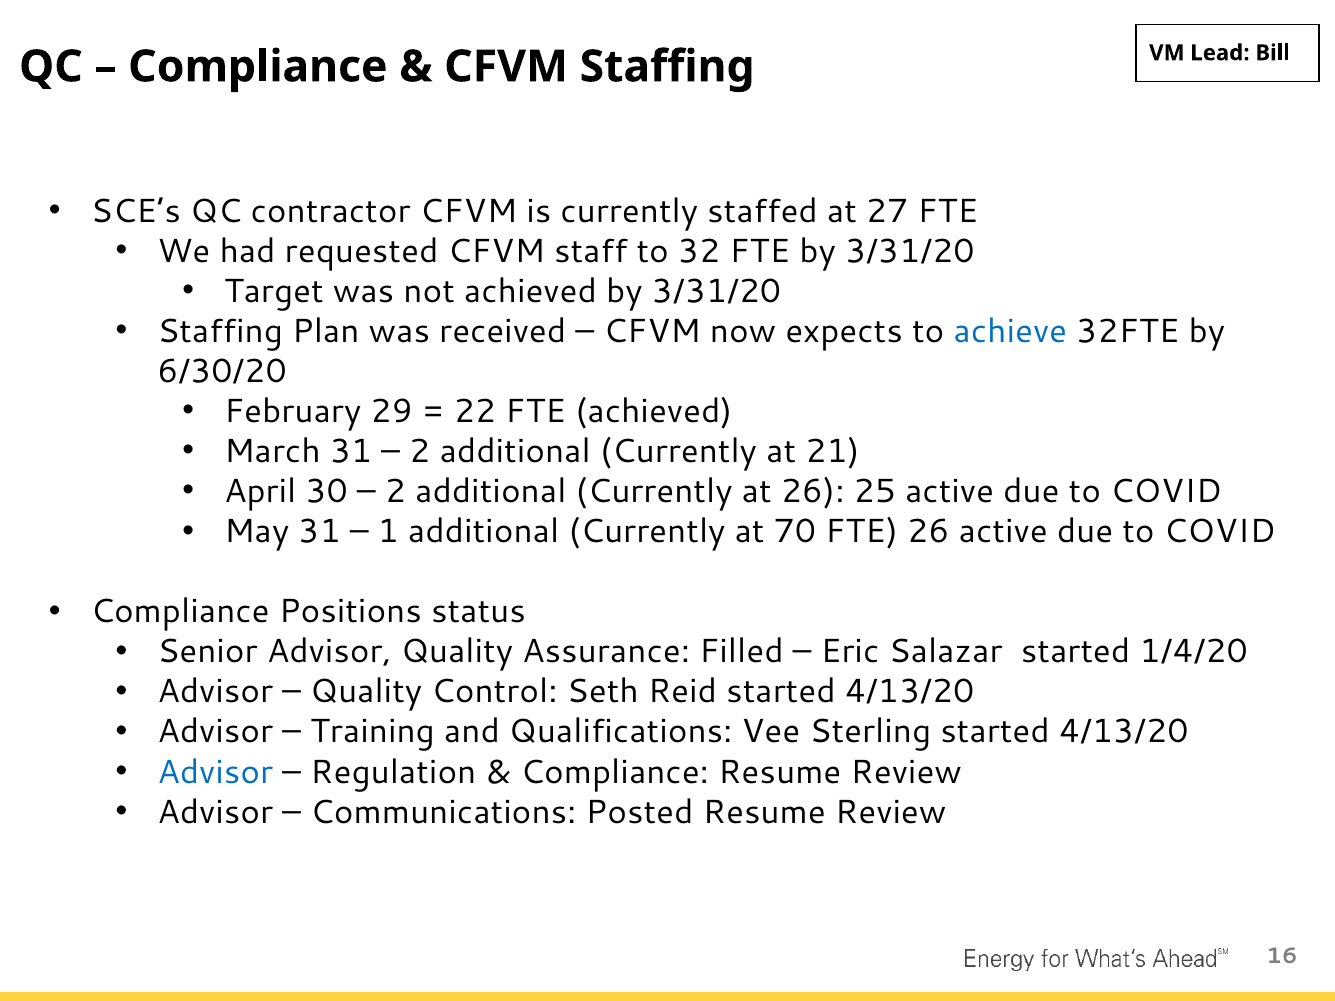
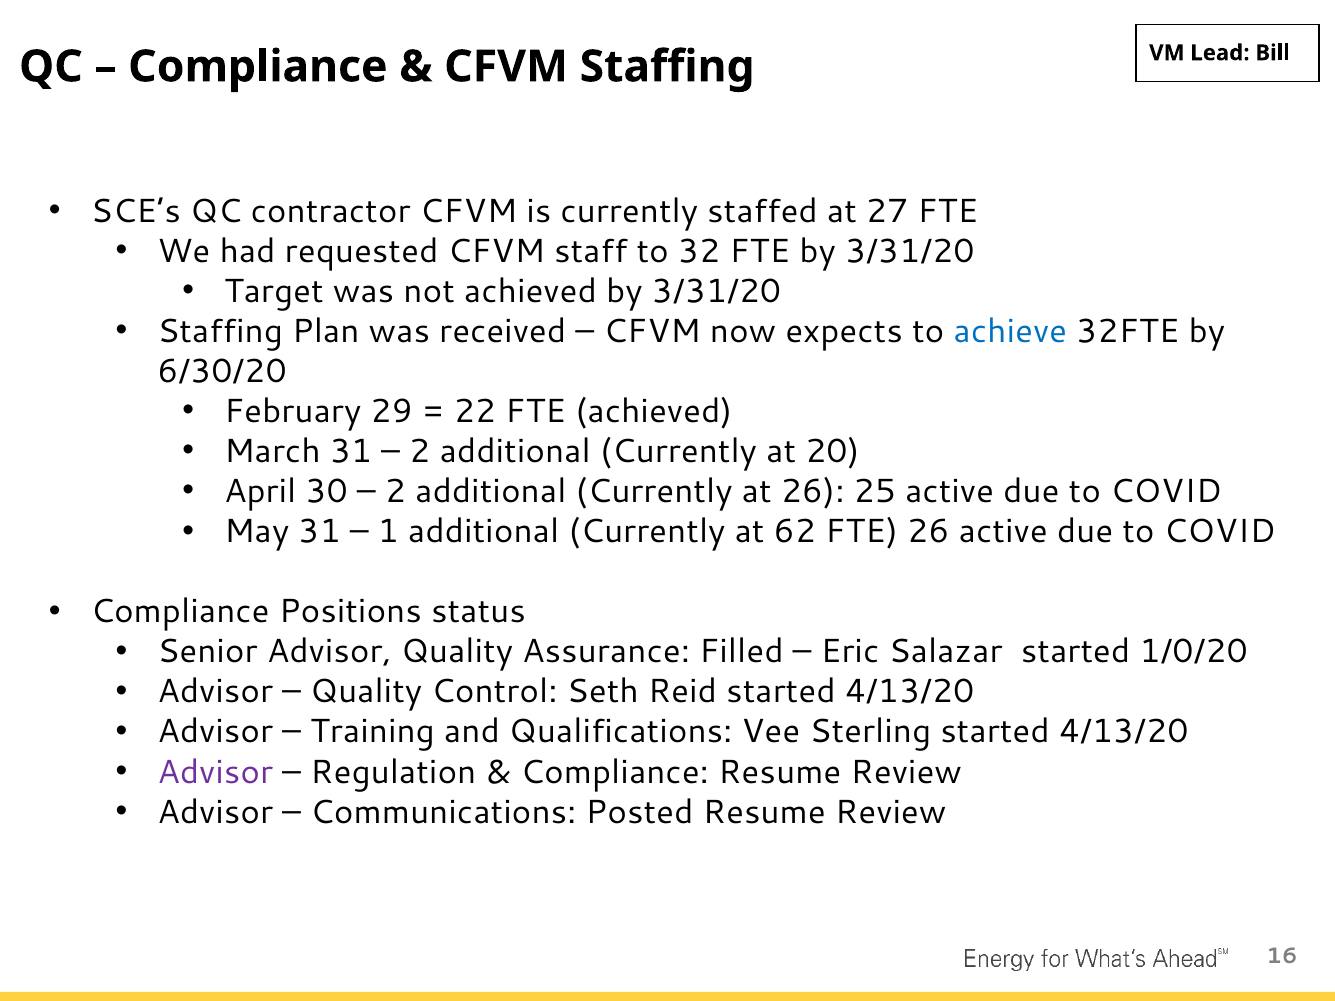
21: 21 -> 20 (832, 452)
70: 70 -> 62 (795, 532)
1/4/20: 1/4/20 -> 1/0/20 (1194, 652)
Advisor colour: blue -> purple (215, 772)
